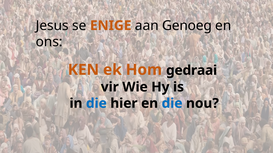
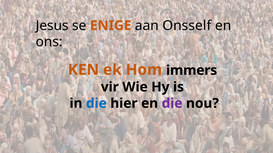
Genoeg: Genoeg -> Onsself (187, 26)
gedraai: gedraai -> immers (192, 71)
die colour: blue -> purple (172, 104)
